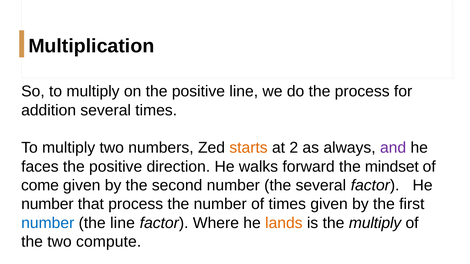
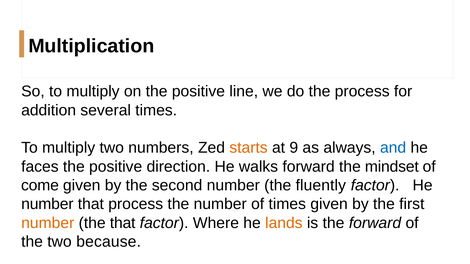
2: 2 -> 9 (294, 148)
and colour: purple -> blue (393, 148)
the several: several -> fluently (321, 186)
number colour: blue -> orange (48, 223)
the line: line -> that (123, 223)
the multiply: multiply -> forward (375, 223)
compute: compute -> because (109, 242)
